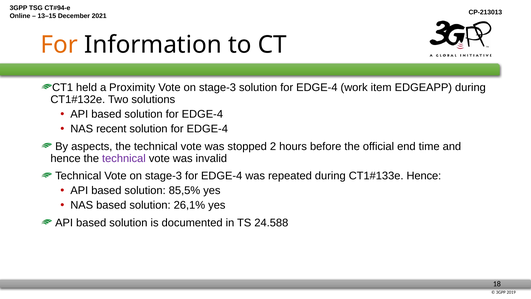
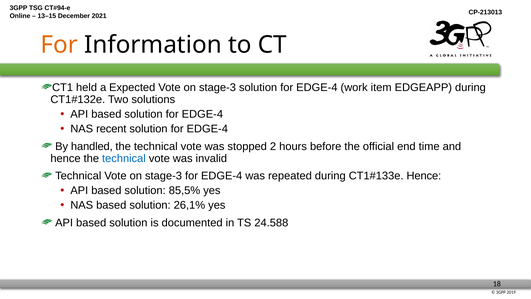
Proximity: Proximity -> Expected (132, 87)
aspects: aspects -> handled (92, 146)
technical colour: purple -> blue (124, 158)
